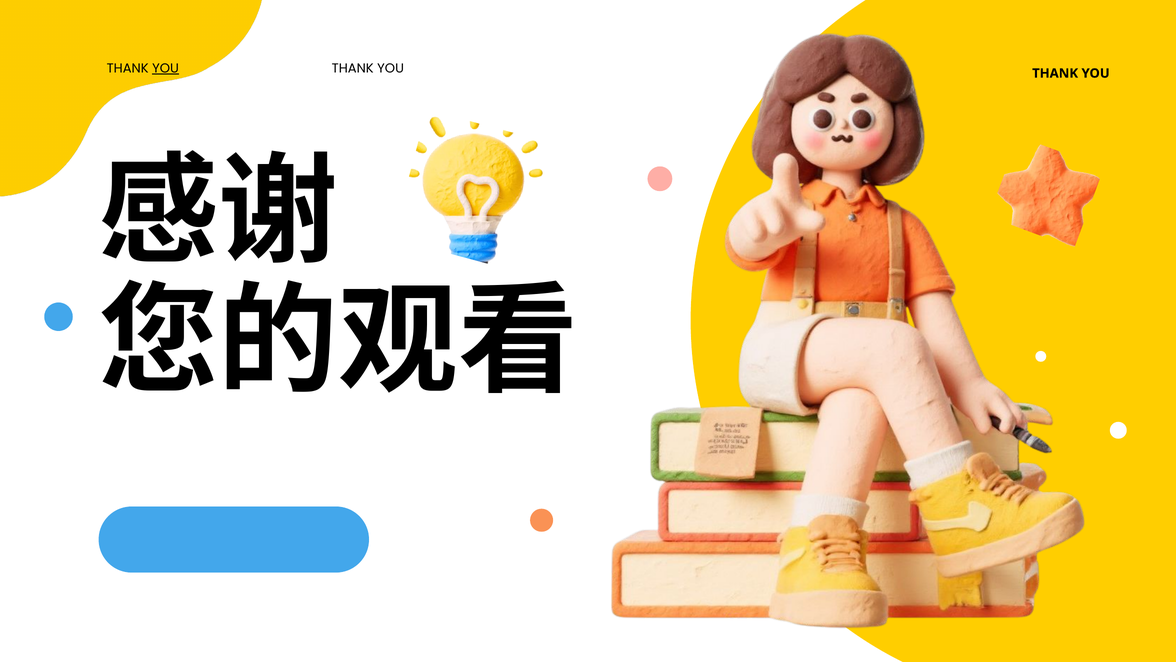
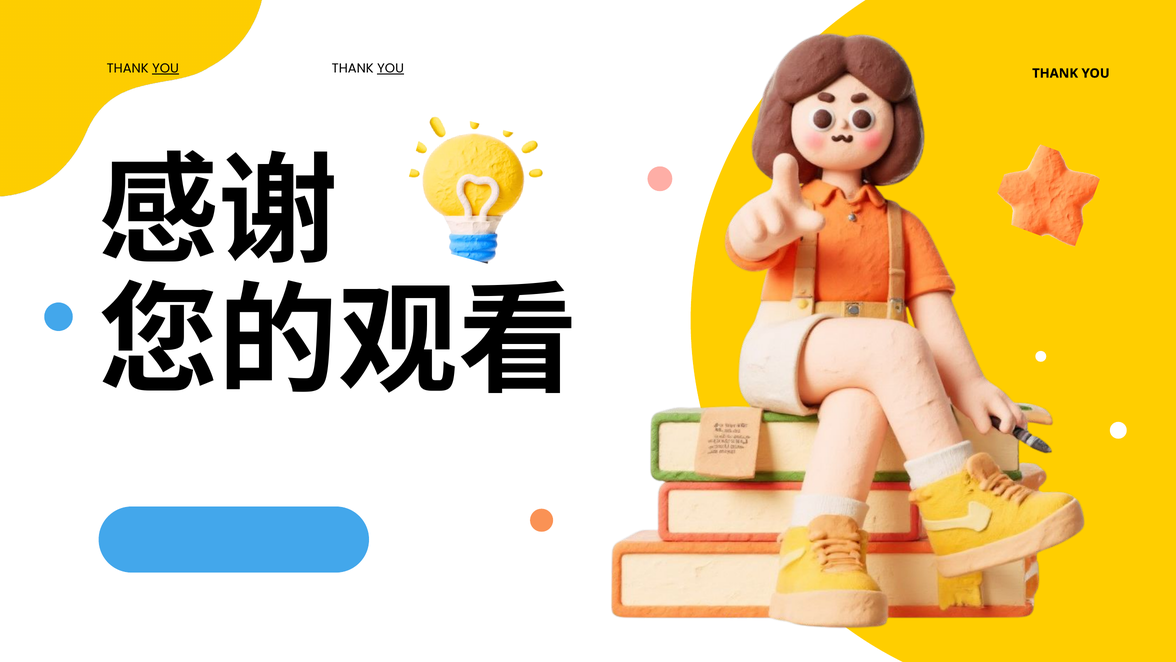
YOU underline: none -> present (391, 68)
